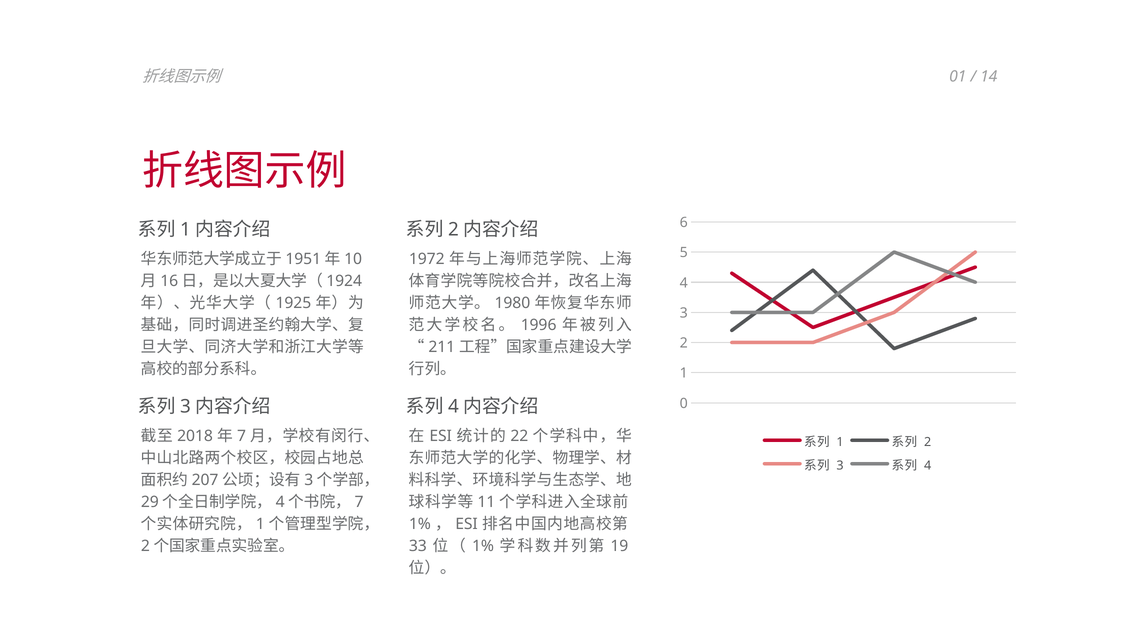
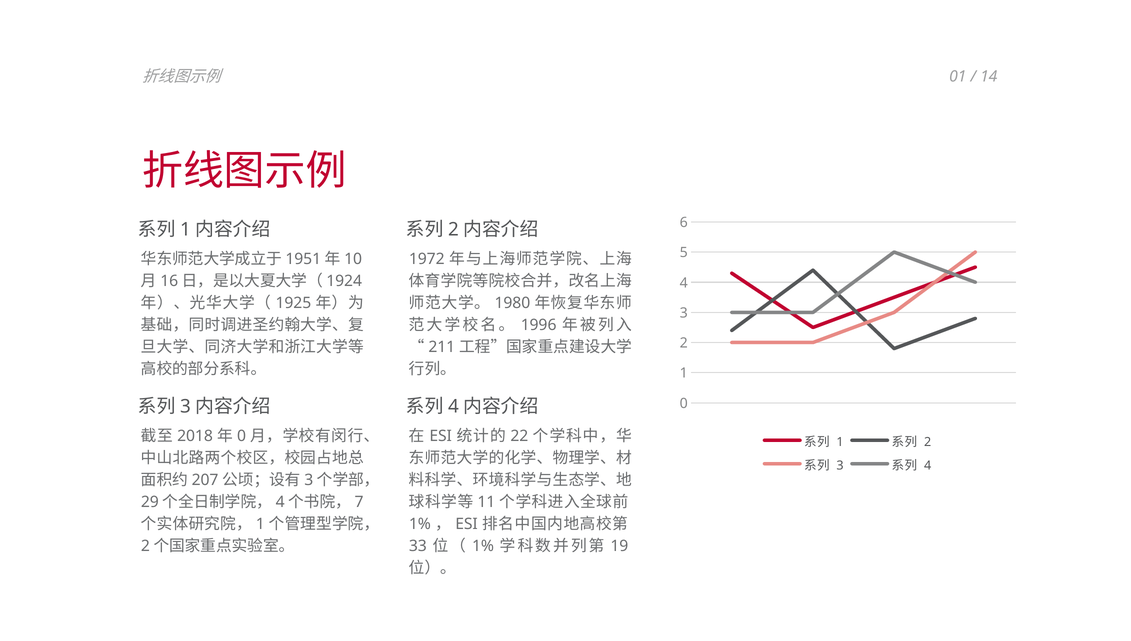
7: 7 -> 0 (242, 436)
